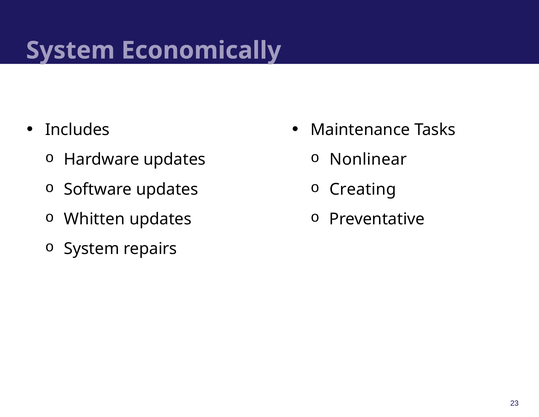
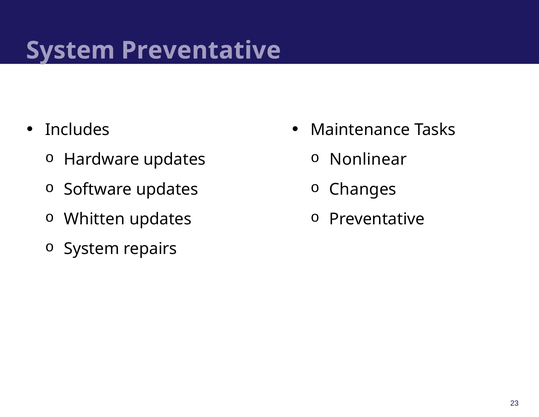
System Economically: Economically -> Preventative (201, 50)
Creating: Creating -> Changes (363, 189)
